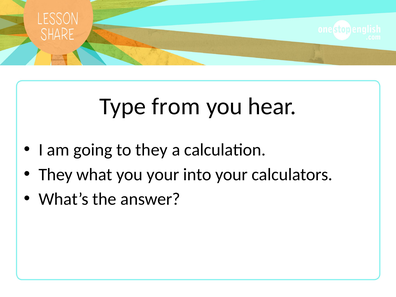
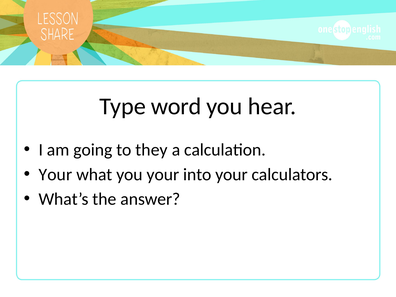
from: from -> word (176, 106)
They: They -> Your (55, 174)
